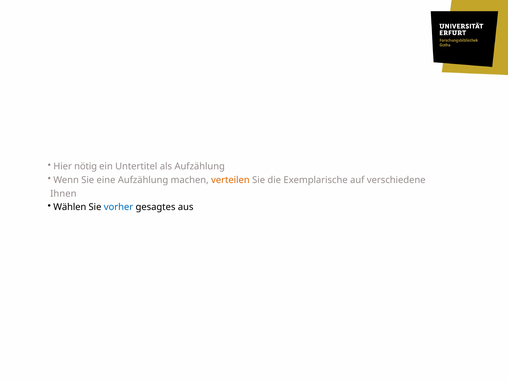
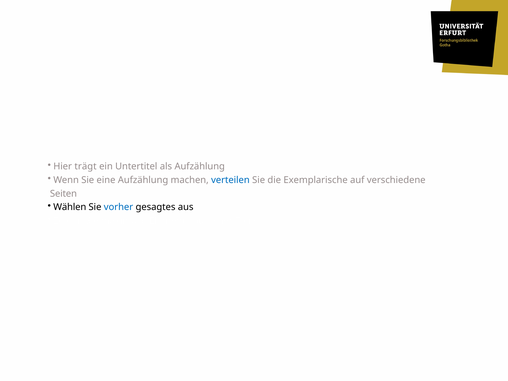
nötig: nötig -> trägt (86, 167)
verteilen colour: orange -> blue (230, 180)
Ihnen: Ihnen -> Seiten (63, 194)
